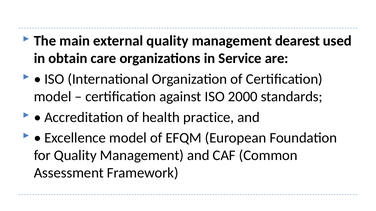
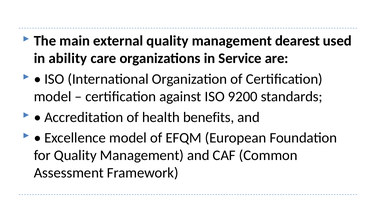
obtain: obtain -> ability (68, 59)
2000: 2000 -> 9200 (243, 97)
practice: practice -> benefits (209, 117)
